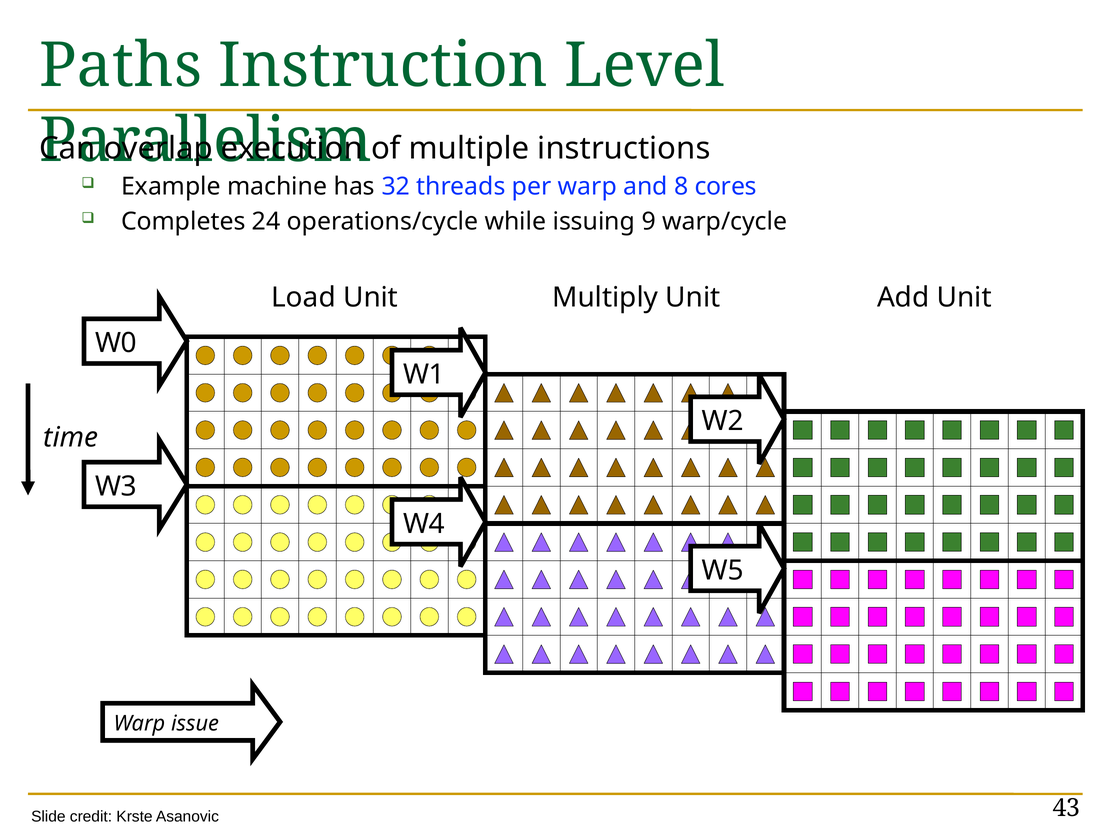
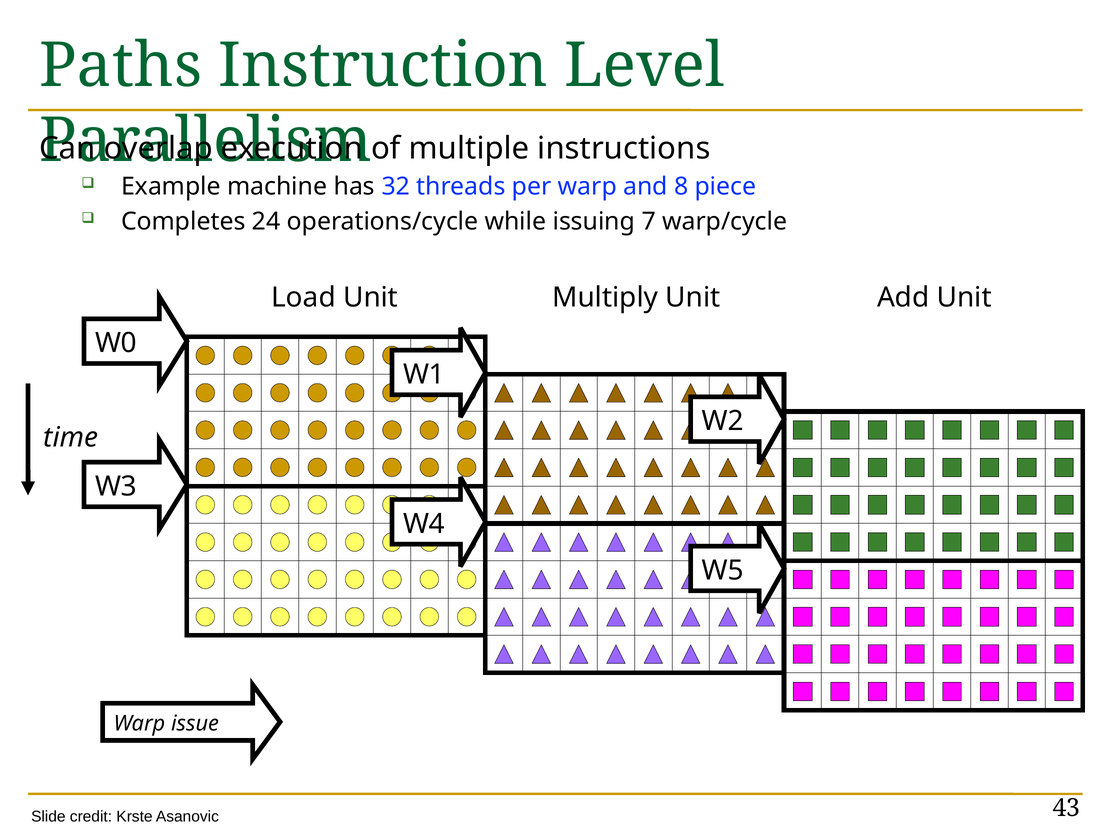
cores: cores -> piece (725, 187)
9: 9 -> 7 (649, 222)
